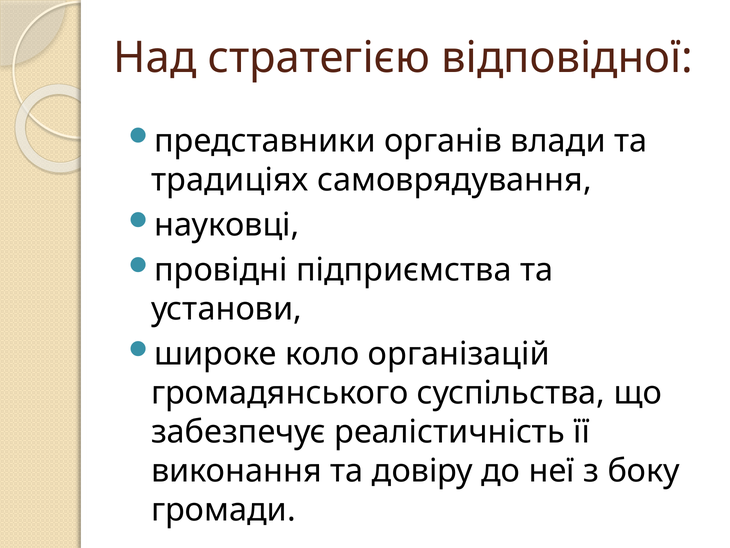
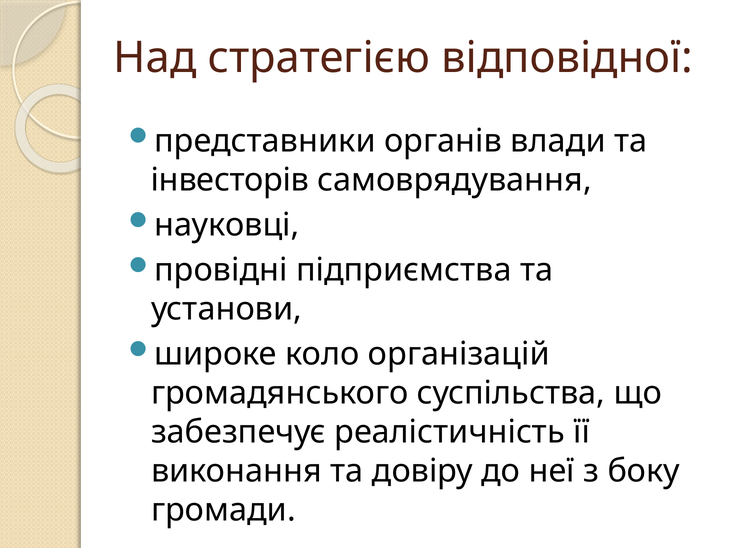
традиціях: традиціях -> інвесторів (230, 180)
